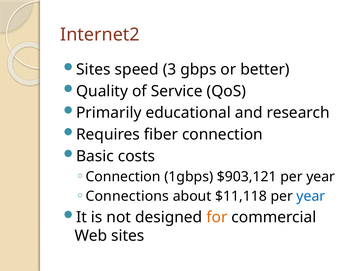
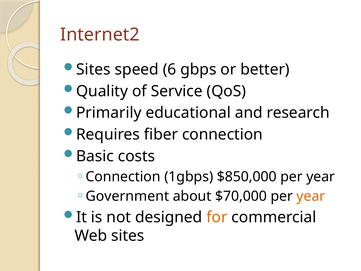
3: 3 -> 6 (170, 69)
$903,121: $903,121 -> $850,000 (247, 176)
Connections: Connections -> Government (127, 196)
$11,118: $11,118 -> $70,000 (241, 196)
year colour: blue -> orange (311, 196)
